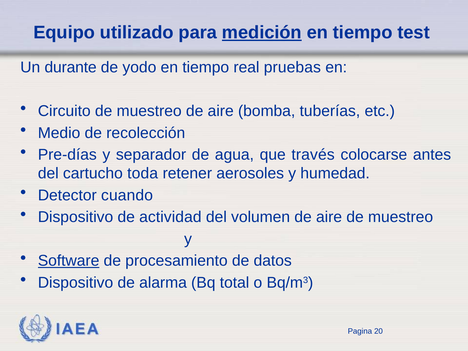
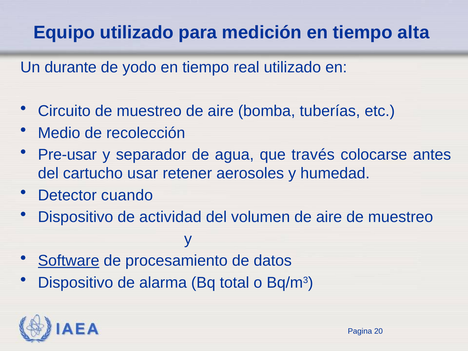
medición underline: present -> none (262, 32)
test: test -> alta (414, 32)
real pruebas: pruebas -> utilizado (292, 67)
Pre-días: Pre-días -> Pre-usar (67, 155)
toda: toda -> usar (143, 173)
